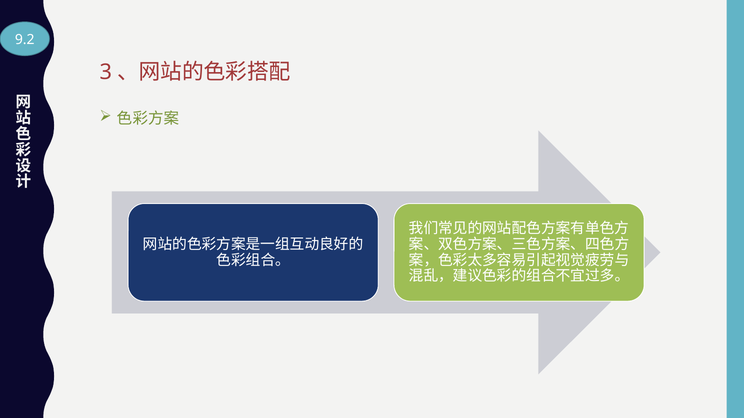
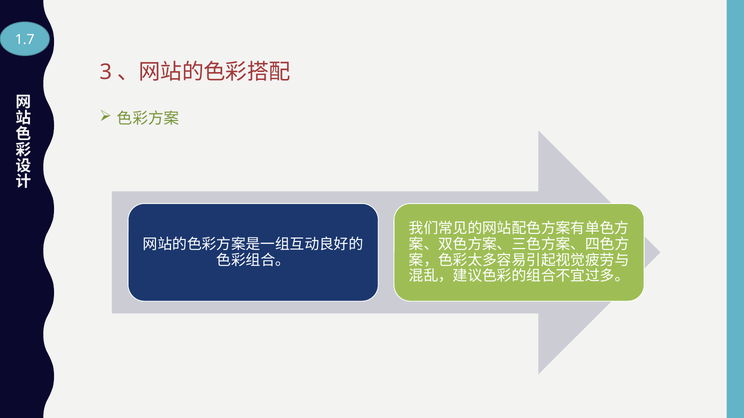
9.2: 9.2 -> 1.7 (25, 40)
